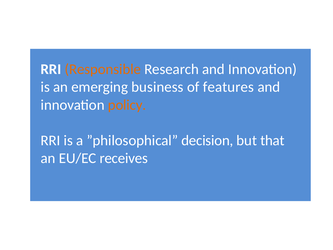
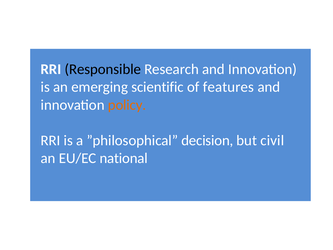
Responsible colour: orange -> black (103, 69)
business: business -> scientific (158, 87)
that: that -> civil (272, 140)
receives: receives -> national (124, 158)
